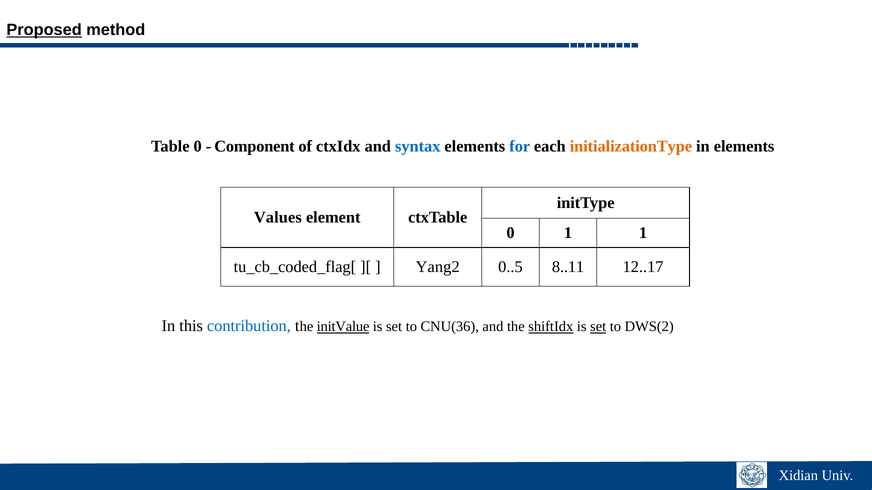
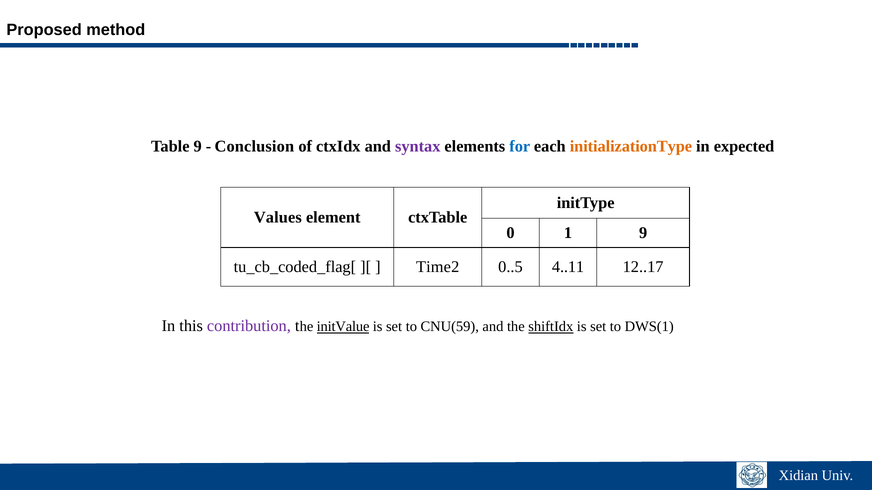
Proposed underline: present -> none (44, 30)
Table 0: 0 -> 9 (198, 147)
Component: Component -> Conclusion (254, 147)
syntax colour: blue -> purple (418, 147)
in elements: elements -> expected (744, 147)
1 1: 1 -> 9 (643, 233)
Yang2: Yang2 -> Time2 (438, 267)
8..11: 8..11 -> 4..11 (568, 267)
contribution colour: blue -> purple (249, 326)
CNU(36: CNU(36 -> CNU(59 (450, 327)
set underline: present -> none (598, 327)
DWS(2: DWS(2 -> DWS(1 (649, 327)
